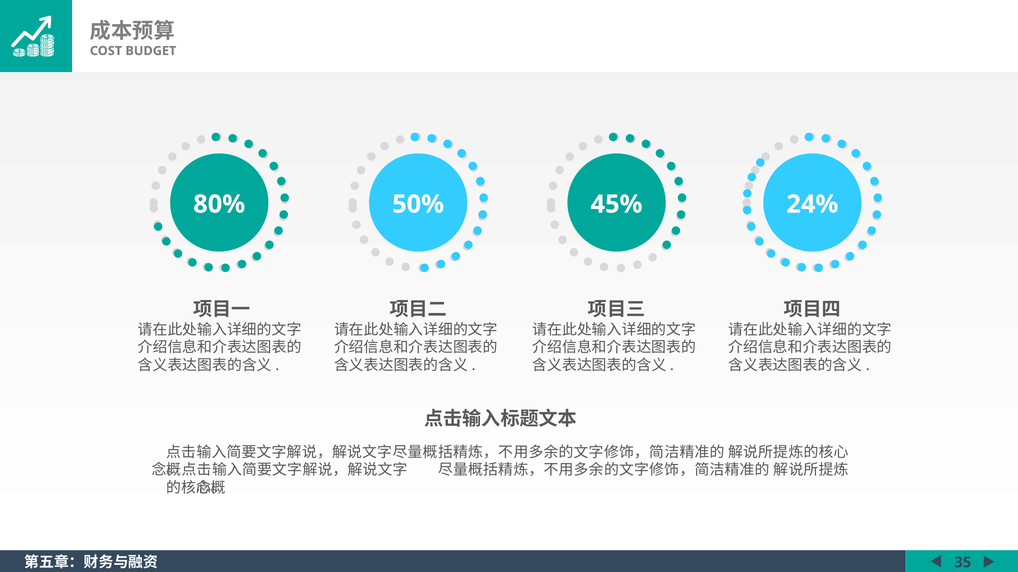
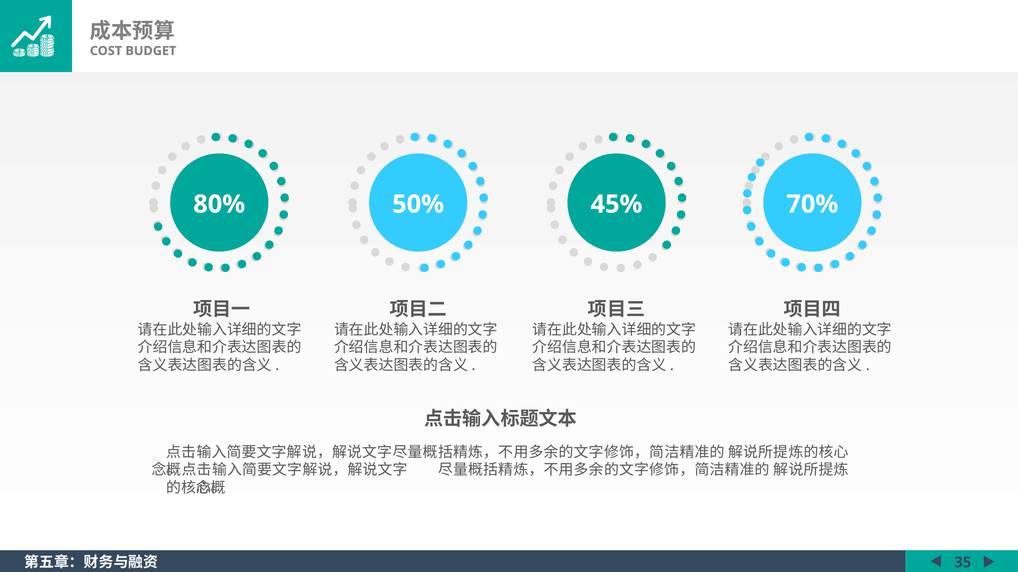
24%: 24% -> 70% (812, 204)
